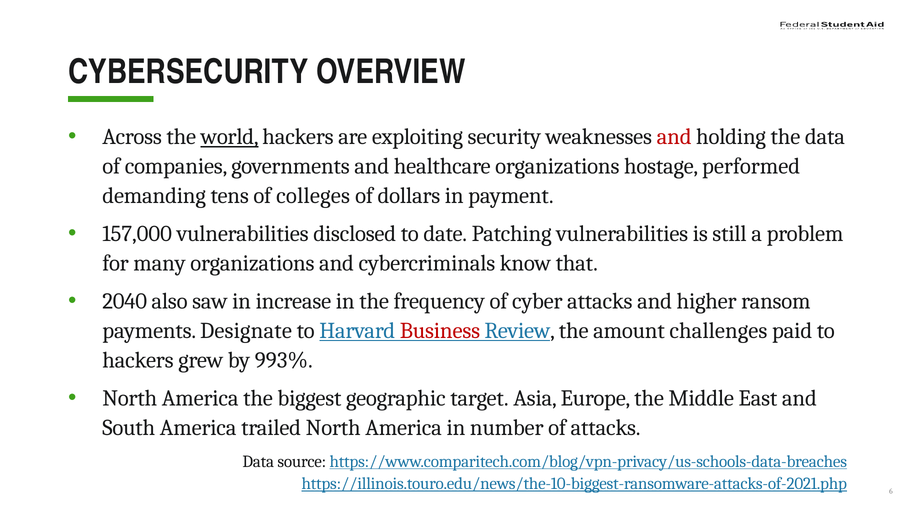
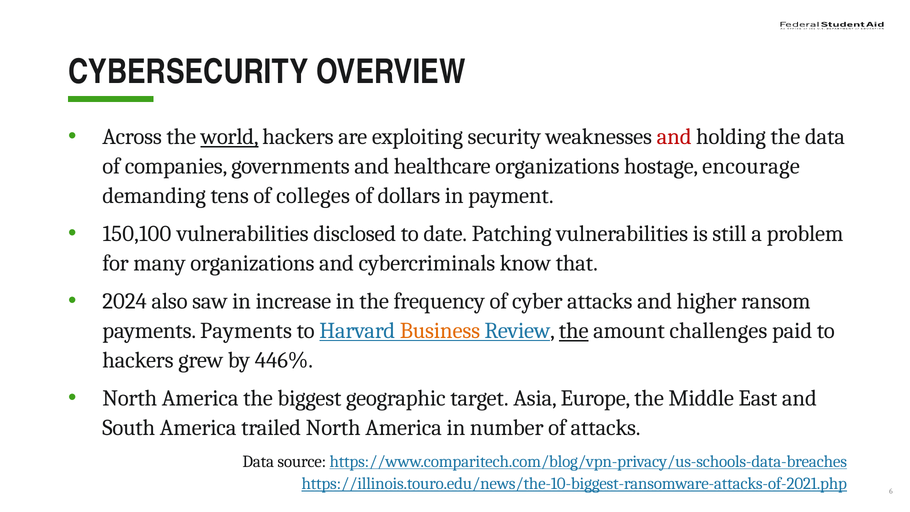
performed: performed -> encourage (751, 166)
157,000: 157,000 -> 150,100 (137, 234)
2040: 2040 -> 2024 (125, 301)
payments Designate: Designate -> Payments (246, 331)
Business colour: red -> orange (440, 331)
the underline: none -> present (574, 331)
993%: 993% -> 446% (284, 360)
